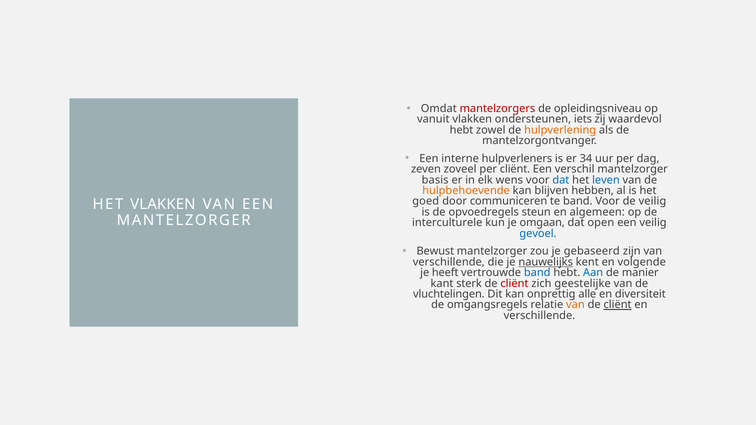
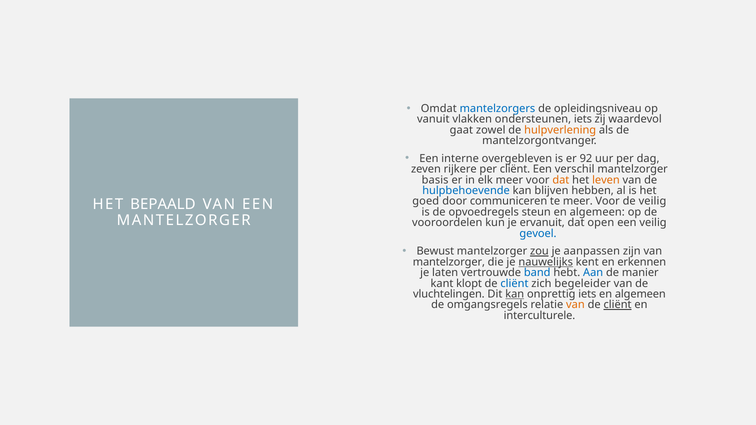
mantelzorgers colour: red -> blue (497, 109)
hebt: hebt -> gaat (461, 130)
hulpverleners: hulpverleners -> overgebleven (517, 159)
34: 34 -> 92 (586, 159)
zoveel: zoveel -> rijkere (460, 169)
elk wens: wens -> meer (509, 180)
dat colour: blue -> orange (561, 180)
leven colour: blue -> orange (606, 180)
hulpbehoevende colour: orange -> blue (466, 191)
te band: band -> meer (578, 201)
HET VLAKKEN: VLAKKEN -> BEPAALD (163, 204)
interculturele: interculturele -> vooroordelen (447, 223)
omgaan: omgaan -> ervanuit (542, 223)
zou underline: none -> present (539, 251)
gebaseerd: gebaseerd -> aanpassen (592, 251)
verschillende: verschillende -> mantelzorger (449, 262)
volgende: volgende -> erkennen (642, 262)
heeft: heeft -> laten (445, 273)
sterk: sterk -> klopt (469, 284)
cliënt colour: red -> blue (514, 284)
geestelijke: geestelijke -> begeleider (583, 284)
kan underline: none -> present (515, 294)
onprettig alle: alle -> iets (587, 294)
diversiteit: diversiteit -> algemeen (640, 294)
verschillende: verschillende -> interculturele (540, 316)
